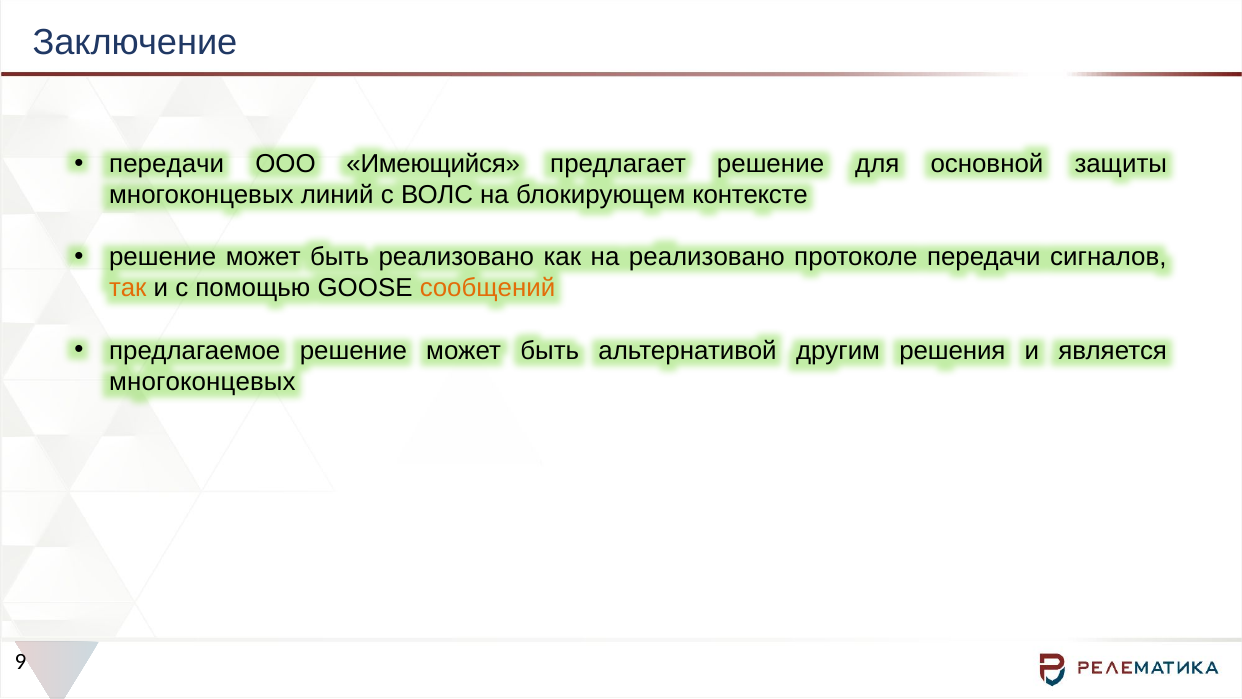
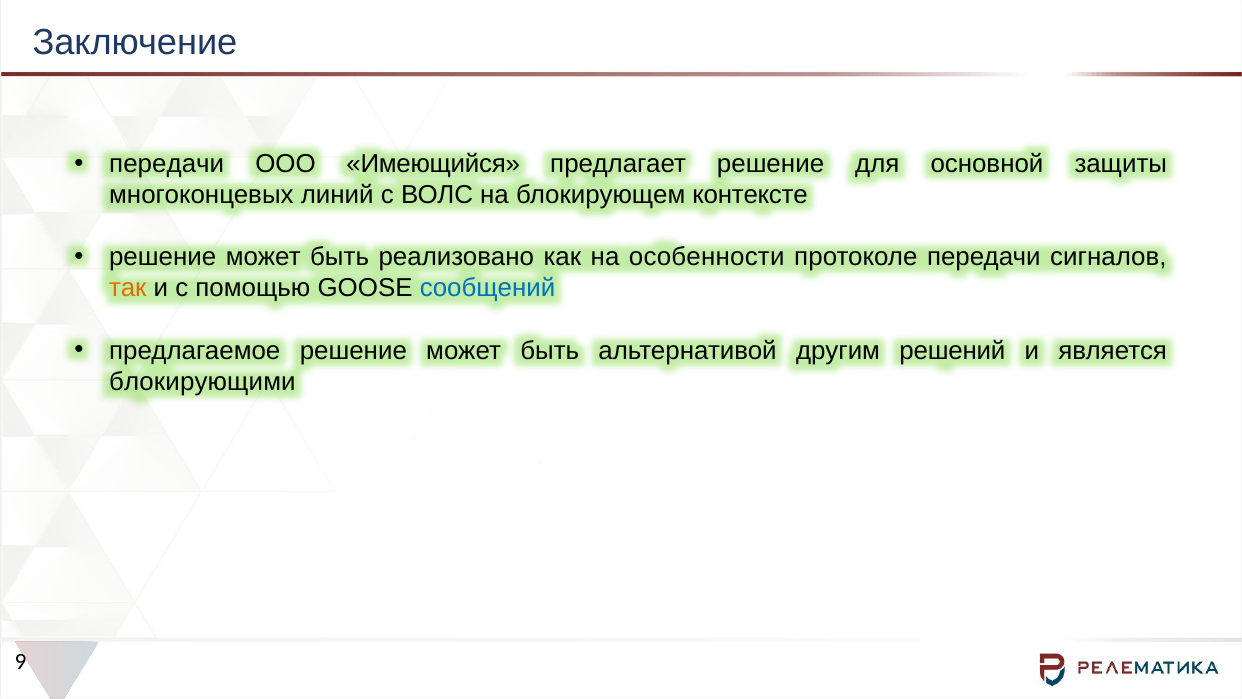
на реализовано: реализовано -> особенности (707, 257)
сообщений colour: orange -> blue (488, 288)
решения: решения -> решений (952, 350)
многоконцевых: многоконцевых -> блокирующими (202, 381)
